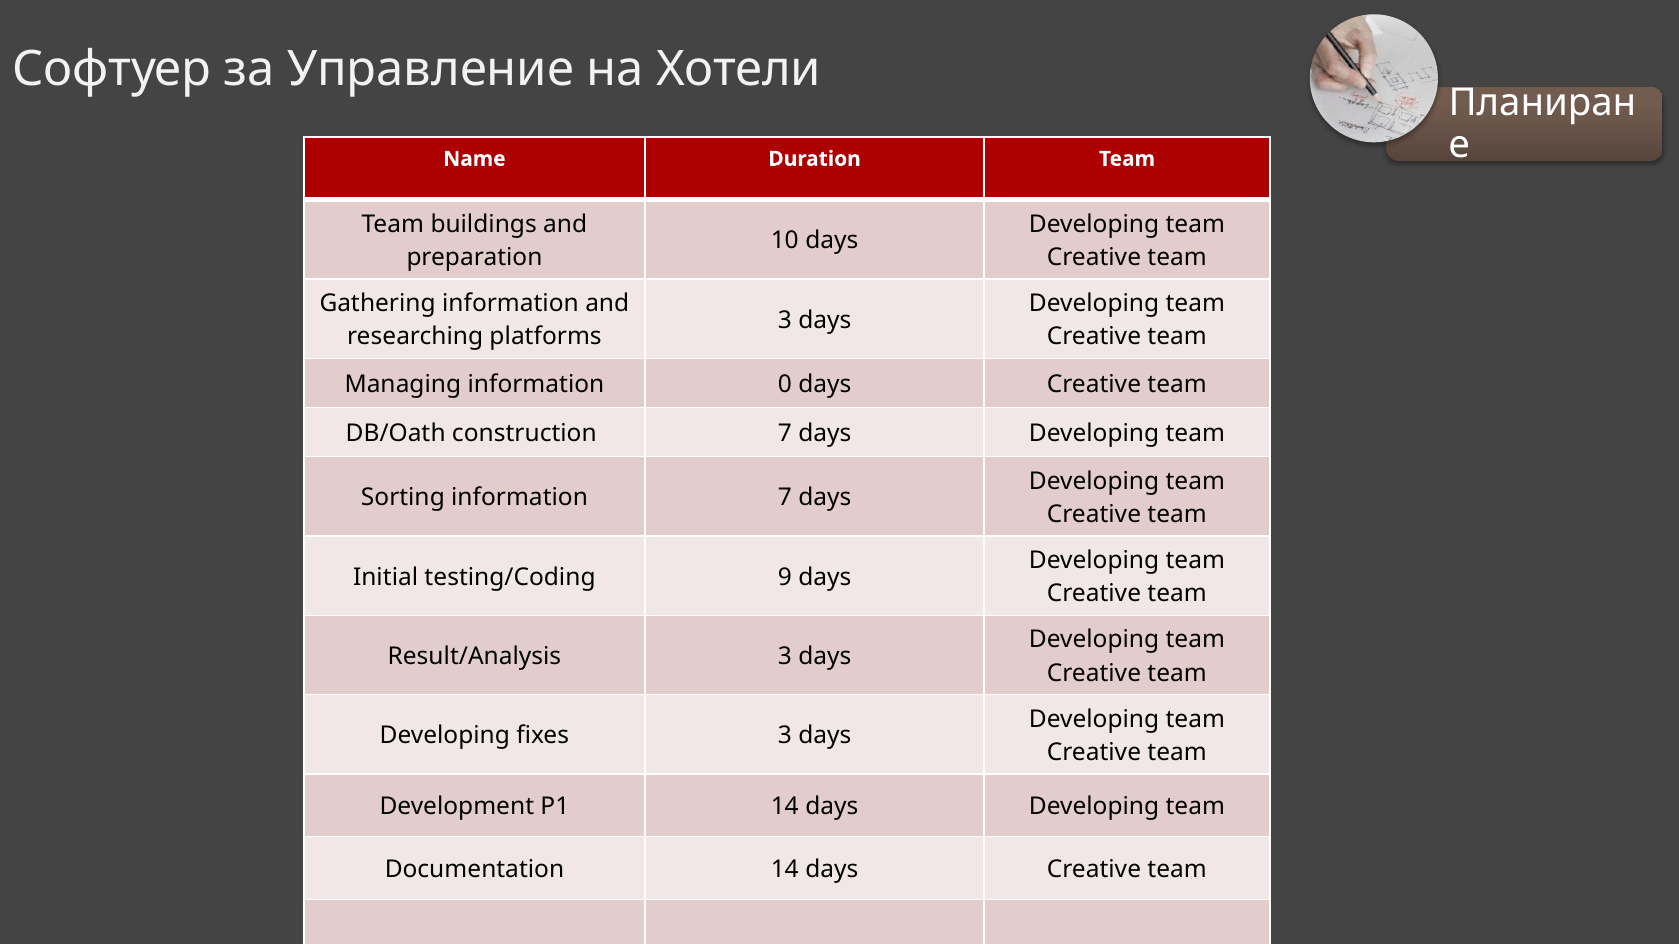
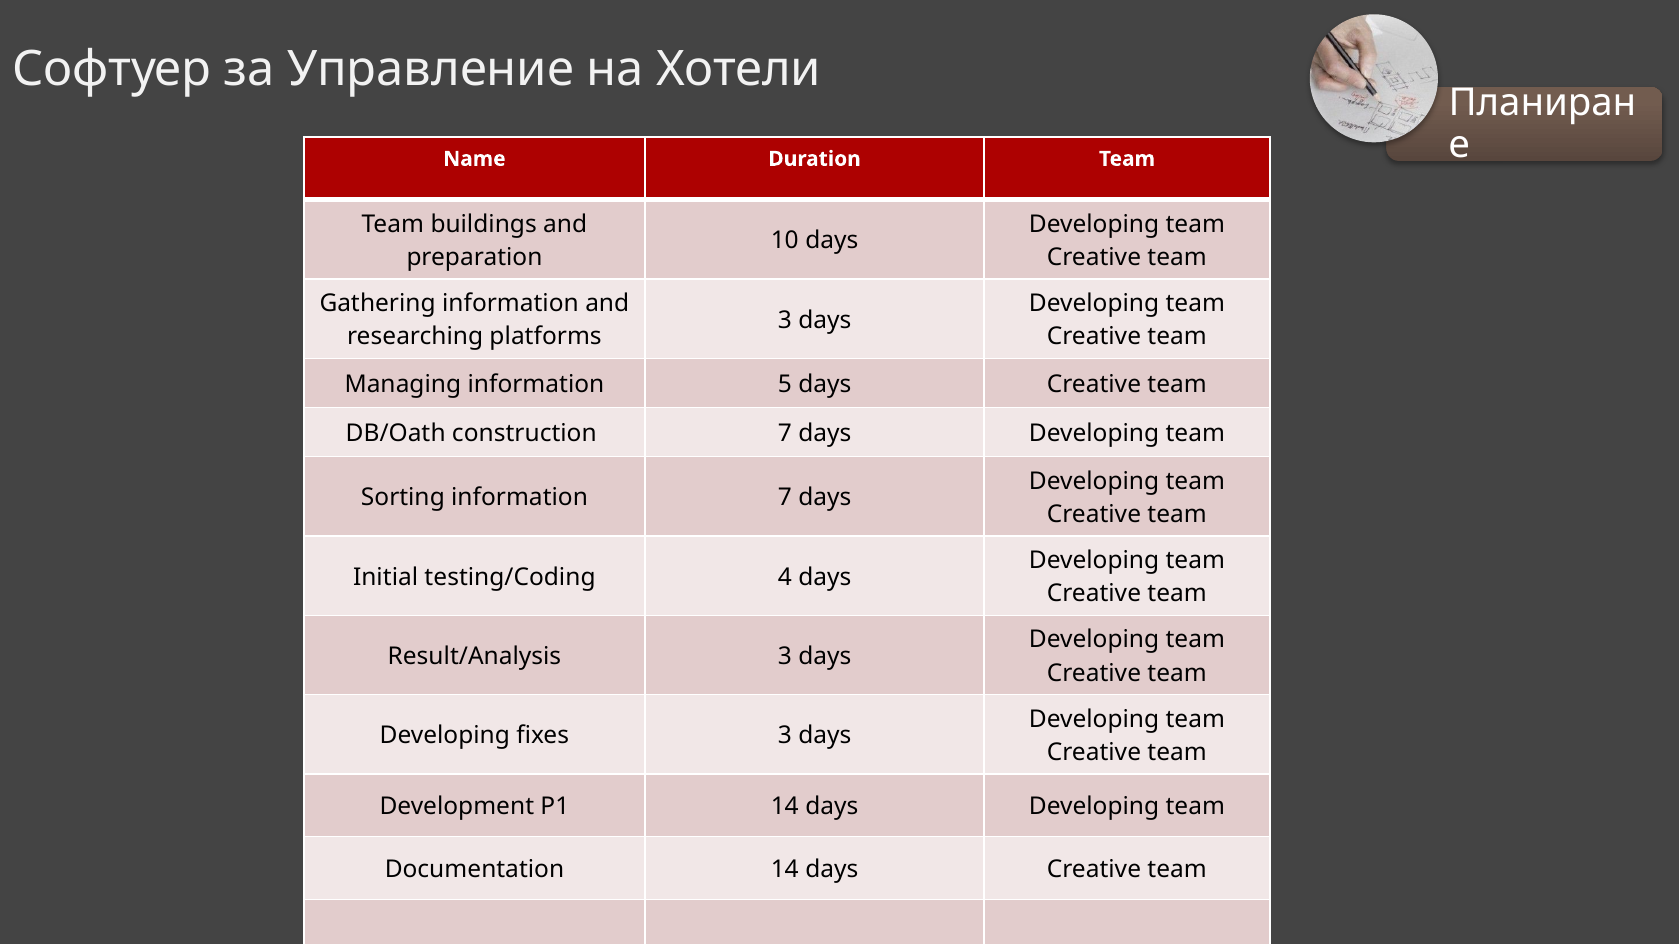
0: 0 -> 5 (785, 385)
9: 9 -> 4 (785, 577)
